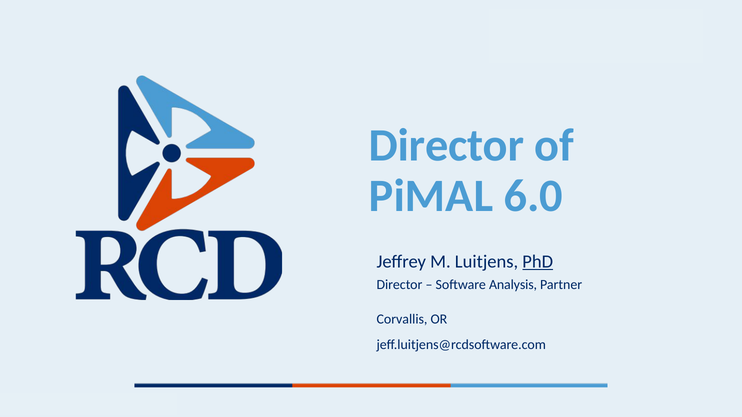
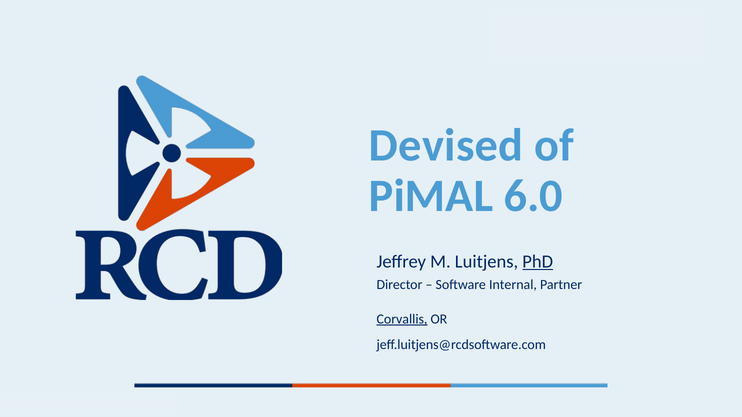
Director: Director -> Devised (446, 146)
Analysis: Analysis -> Internal (513, 285)
Corvallis underline: none -> present (402, 319)
